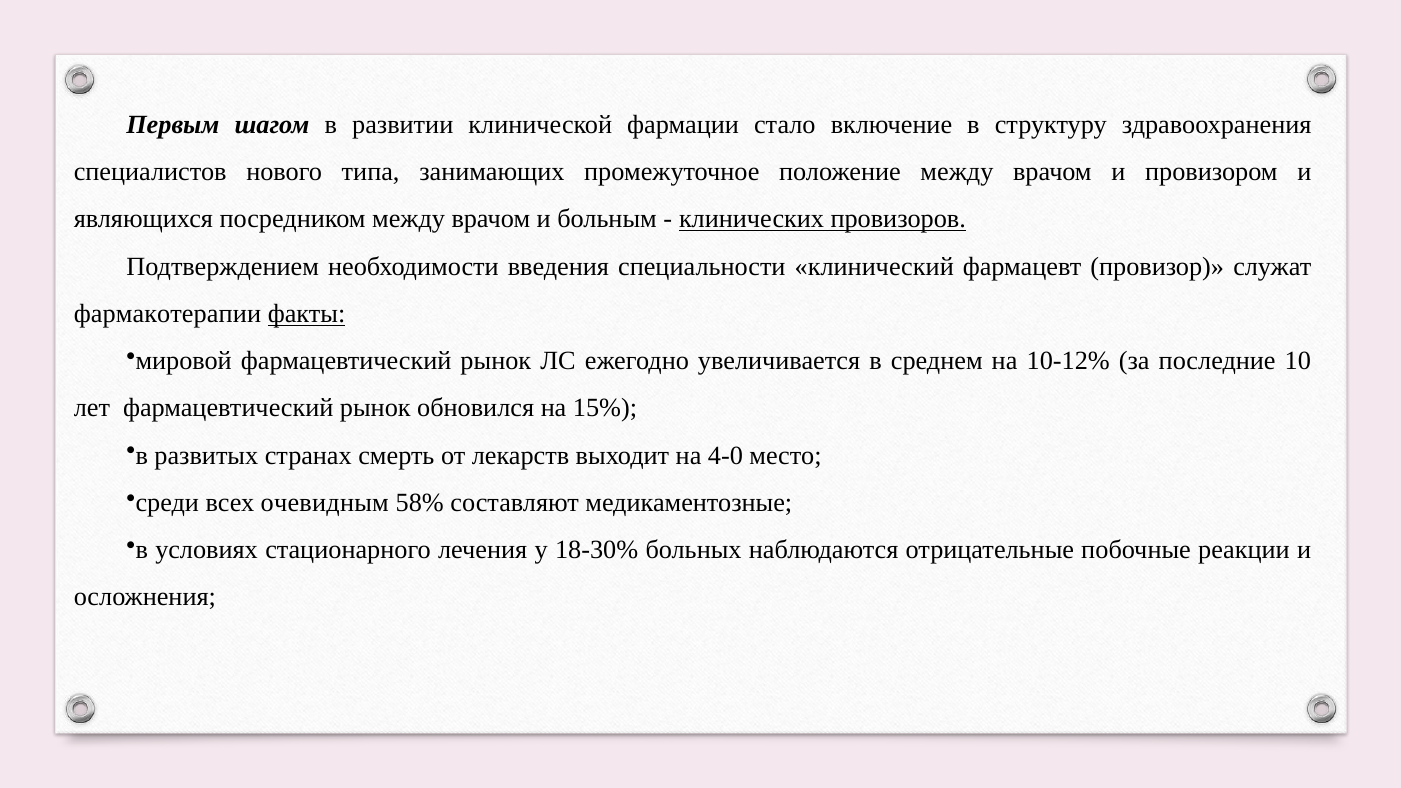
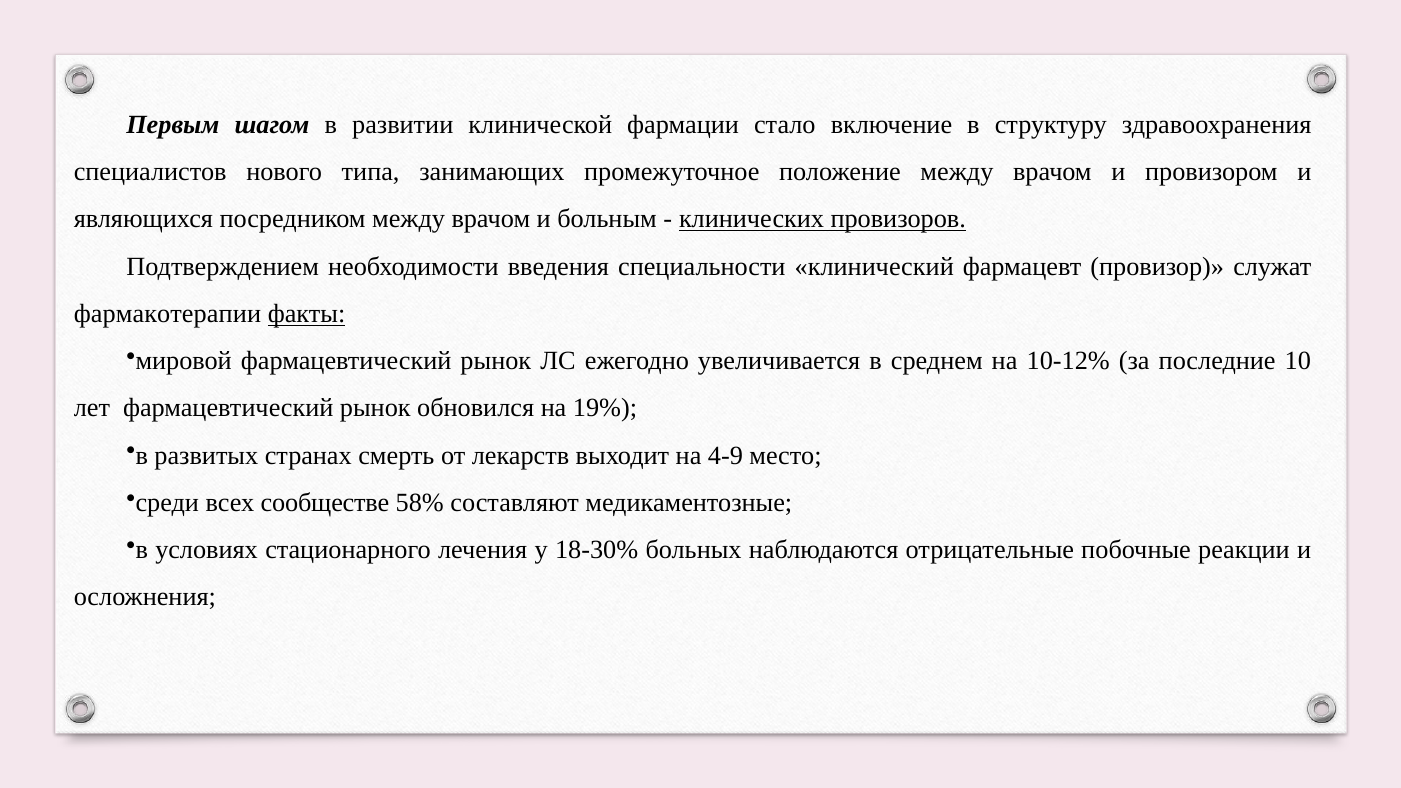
15%: 15% -> 19% (605, 408)
4-0: 4-0 -> 4-9 (725, 456)
очевидным: очевидным -> сообществе (325, 503)
